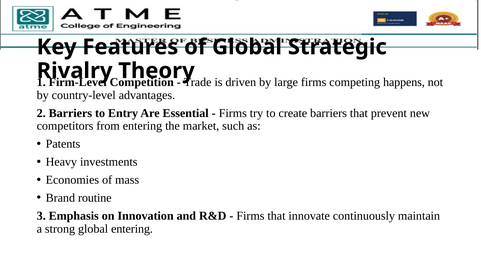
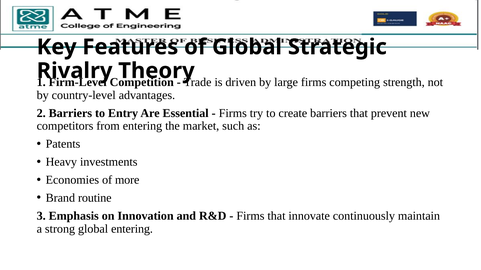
happens: happens -> strength (404, 82)
mass: mass -> more (127, 180)
